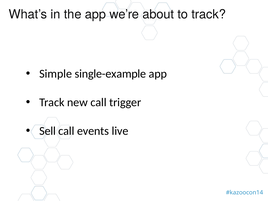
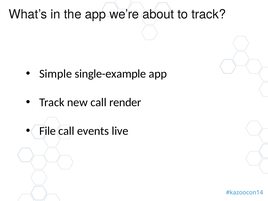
trigger: trigger -> render (125, 102)
Sell: Sell -> File (48, 131)
